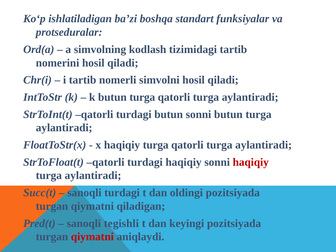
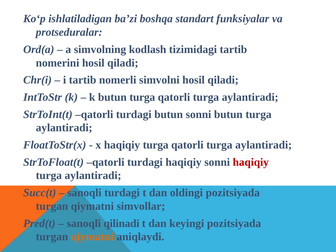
qiladigan: qiladigan -> simvollar (141, 206)
tegishli: tegishli -> qilinadi (121, 223)
qiymatni colour: red -> orange (92, 237)
